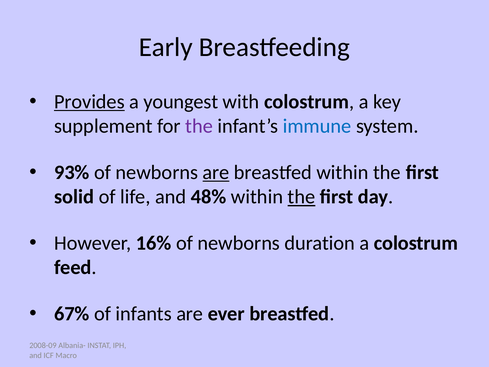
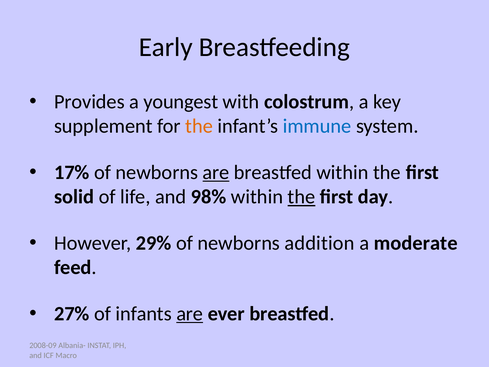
Provides underline: present -> none (89, 102)
the colour: purple -> orange (199, 126)
93%: 93% -> 17% (72, 172)
48%: 48% -> 98% (209, 197)
16%: 16% -> 29% (154, 243)
duration: duration -> addition (320, 243)
a colostrum: colostrum -> moderate (416, 243)
67%: 67% -> 27% (72, 314)
are underline: none -> present (190, 314)
